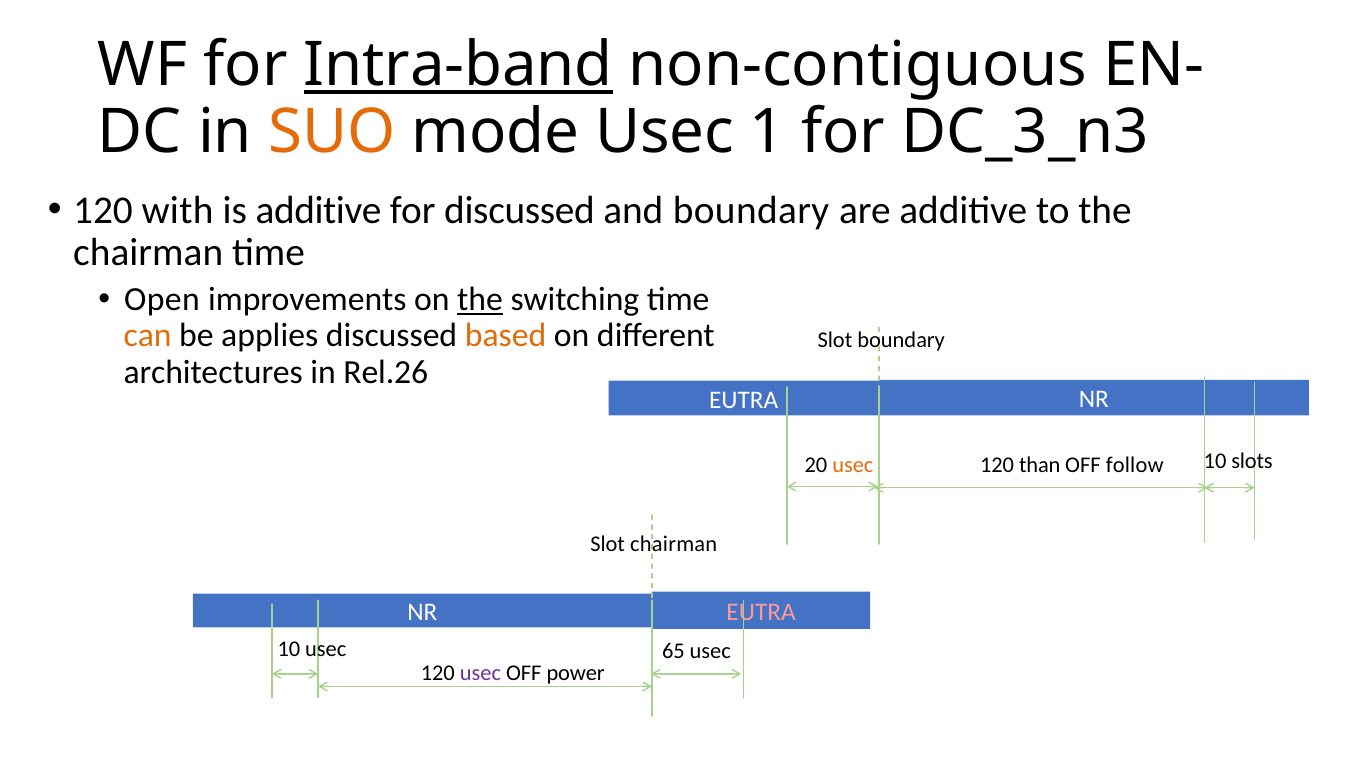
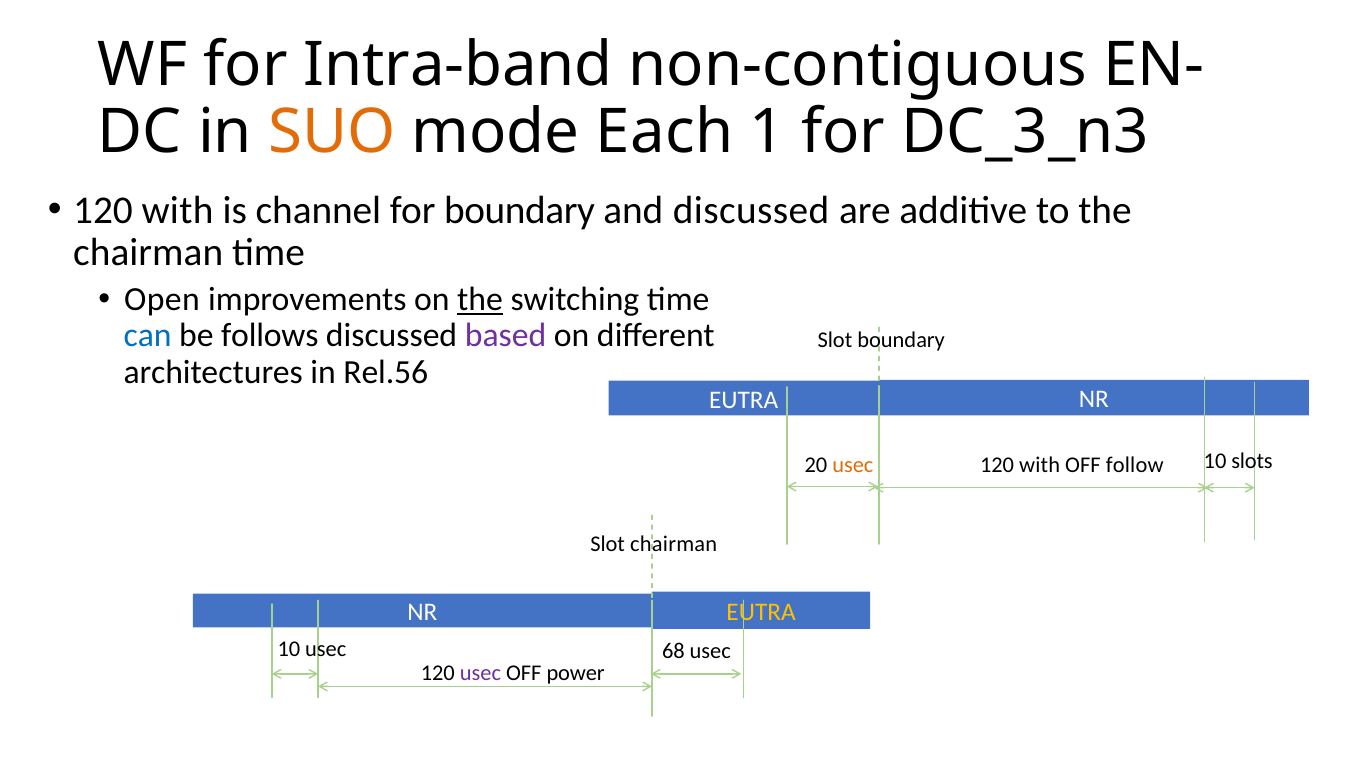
Intra-band underline: present -> none (458, 65)
mode Usec: Usec -> Each (664, 132)
is additive: additive -> channel (318, 210)
for discussed: discussed -> boundary (520, 210)
and boundary: boundary -> discussed (751, 210)
can colour: orange -> blue (148, 336)
applies: applies -> follows (270, 336)
based colour: orange -> purple (506, 336)
Rel.26: Rel.26 -> Rel.56 (386, 372)
than: than -> with (1040, 465)
EUTRA colour: pink -> yellow (761, 612)
65: 65 -> 68 (673, 652)
